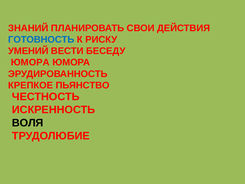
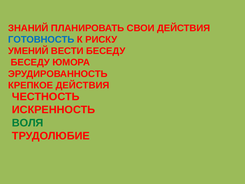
ЮМОРА: ЮМОРА -> БЕСЕДУ (30, 62)
КРЕПКОЕ ПЬЯНСТВО: ПЬЯНСТВО -> ДЕЙСТВИЯ (83, 85)
ВОЛЯ colour: black -> green (28, 123)
